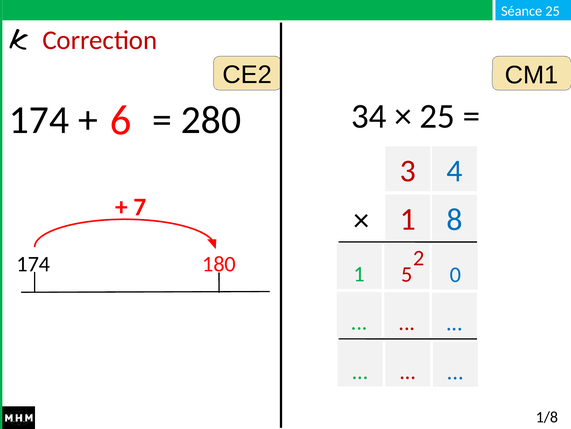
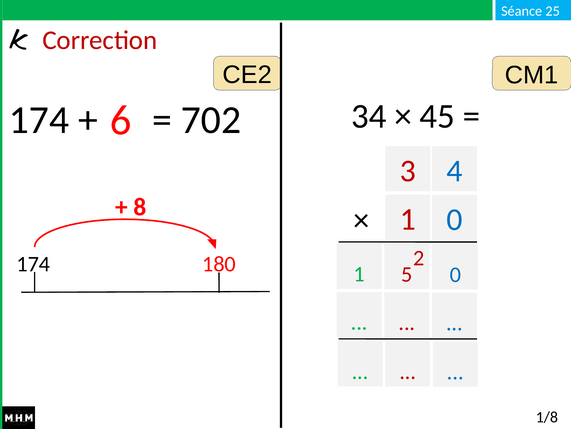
25: 25 -> 45 (437, 116)
280: 280 -> 702 (211, 120)
7: 7 -> 8 (140, 207)
8: 8 -> 0 (455, 219)
